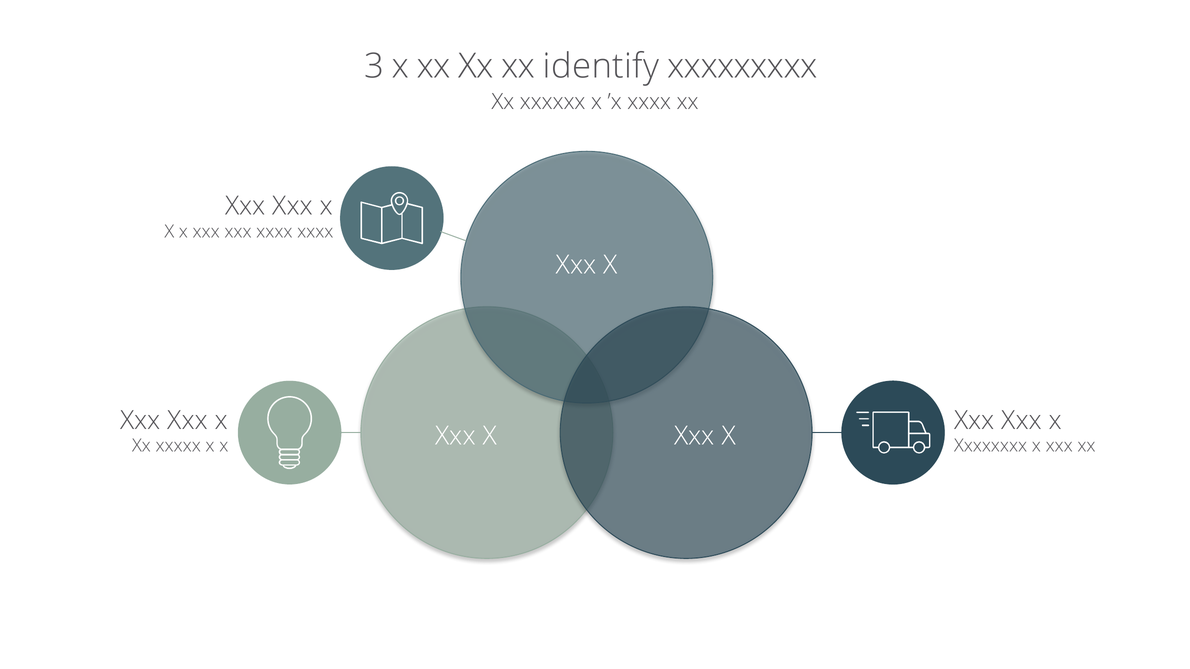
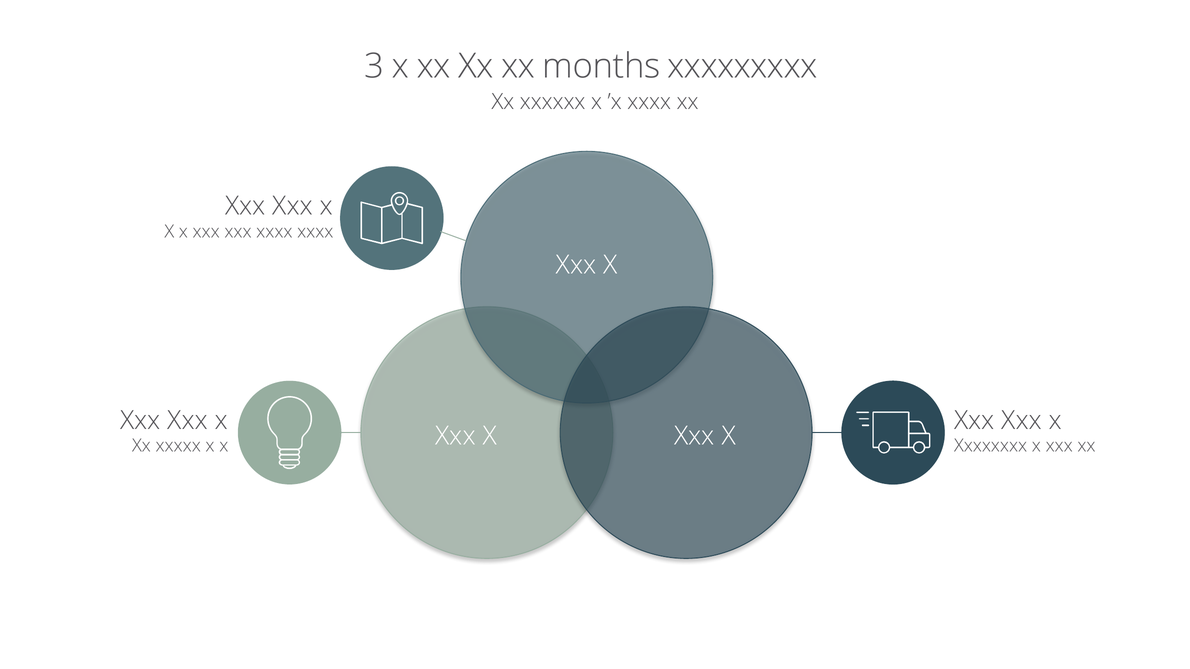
identify: identify -> months (601, 67)
